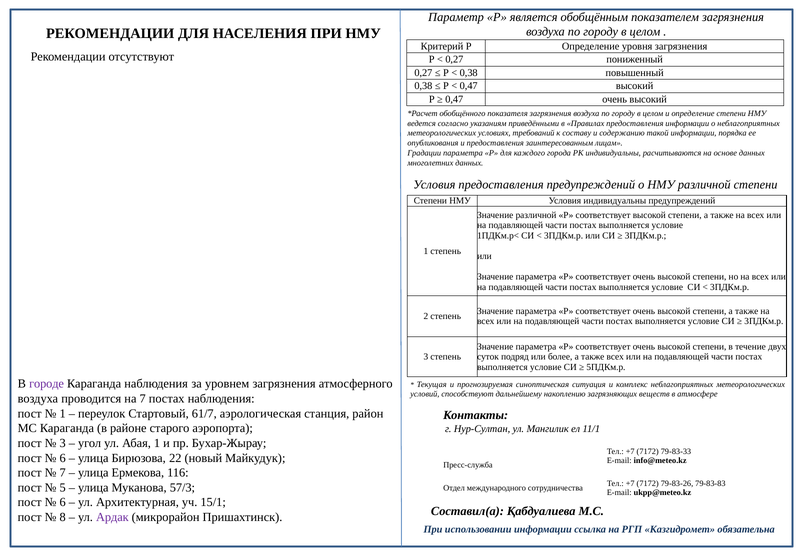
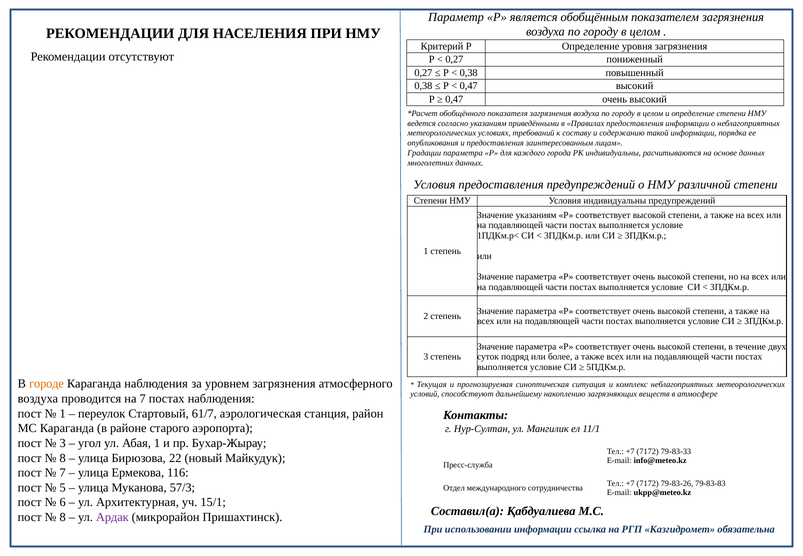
Значение различной: различной -> указаниям (536, 215)
городе colour: purple -> orange (47, 384)
6: 6 -> 8 (63, 458)
